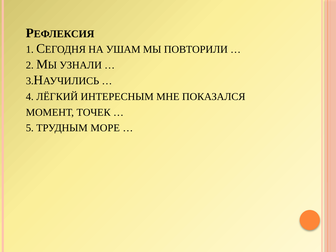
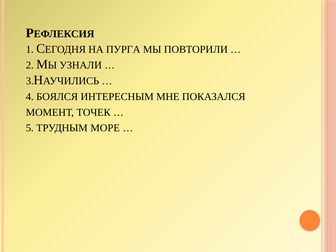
УШАМ: УШАМ -> ПУРГА (123, 50)
ЛЁГКИЙ: ЛЁГКИЙ -> БОЯЛСЯ (57, 97)
